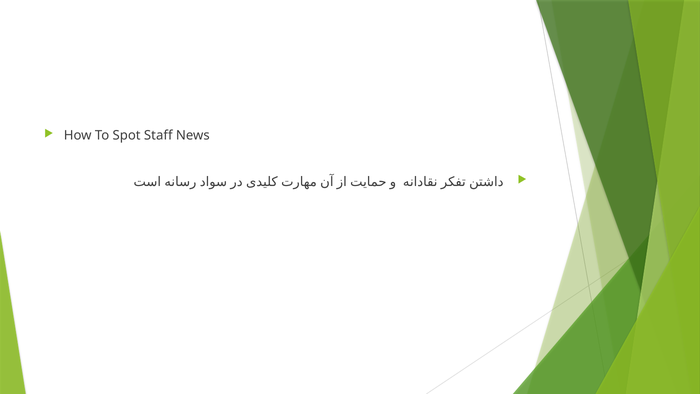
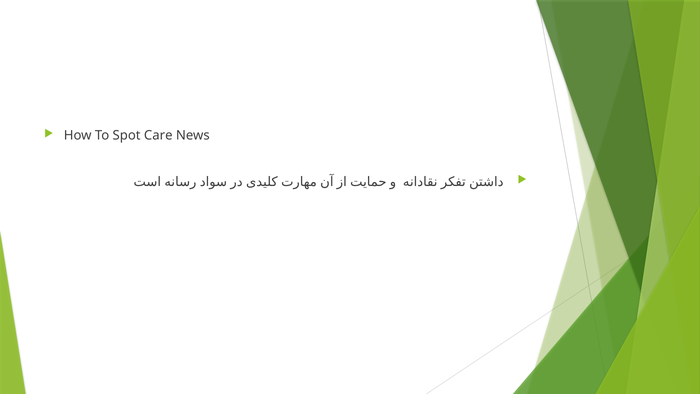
Staff: Staff -> Care (158, 135)
